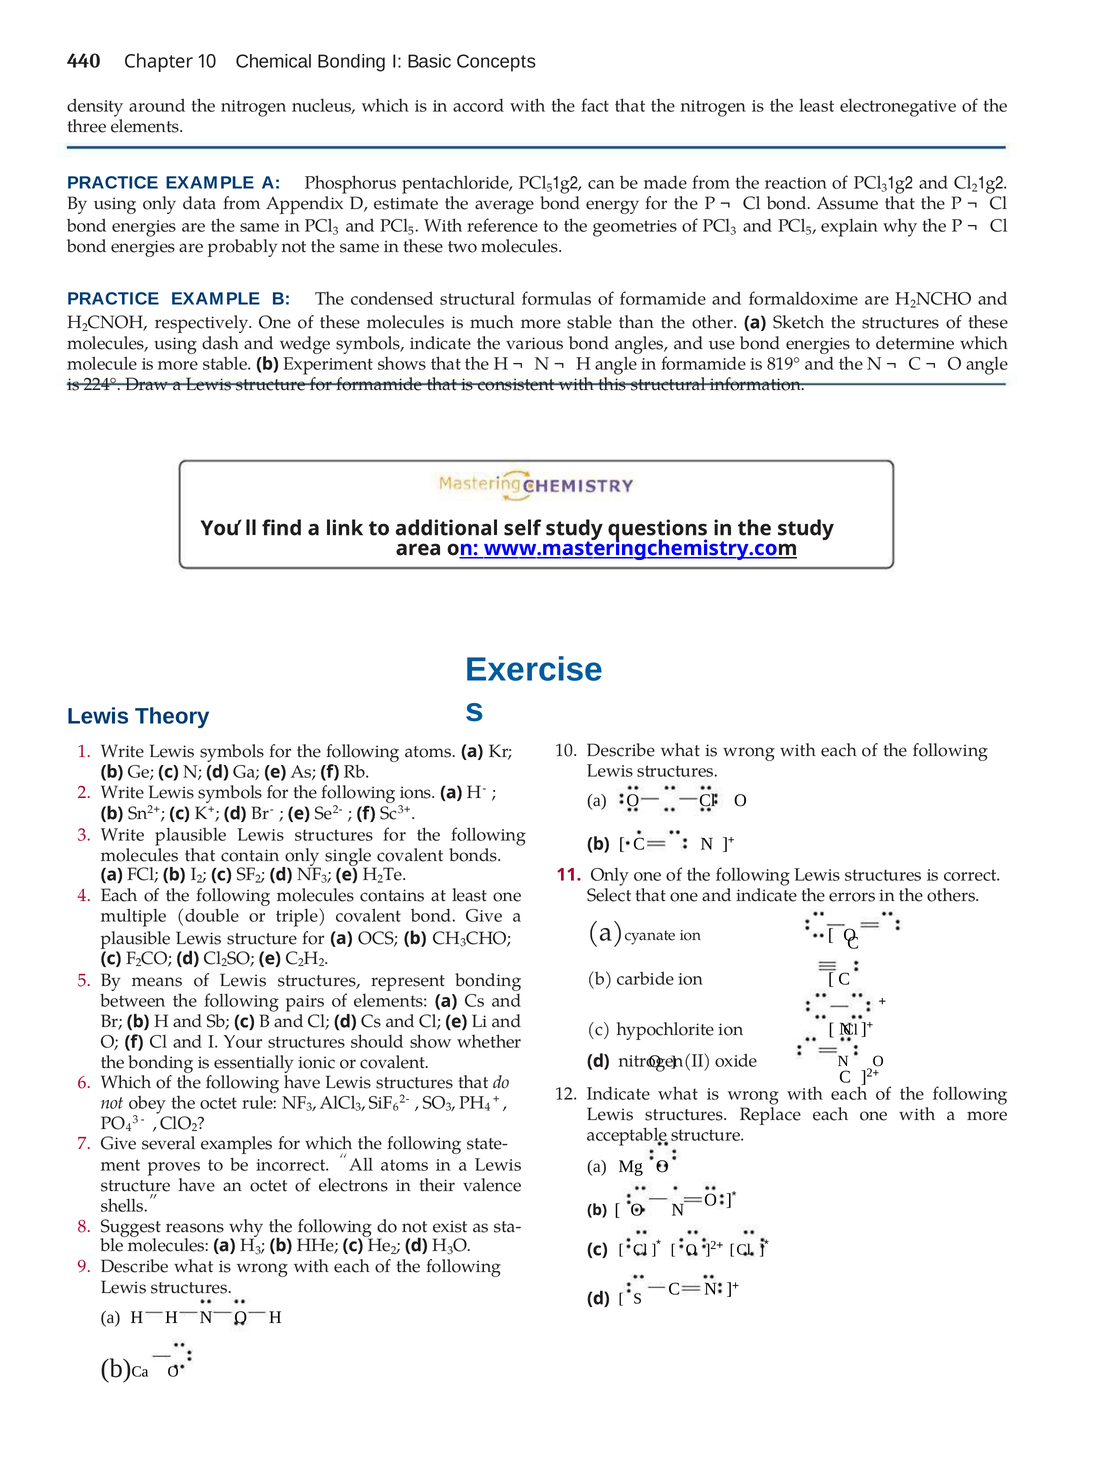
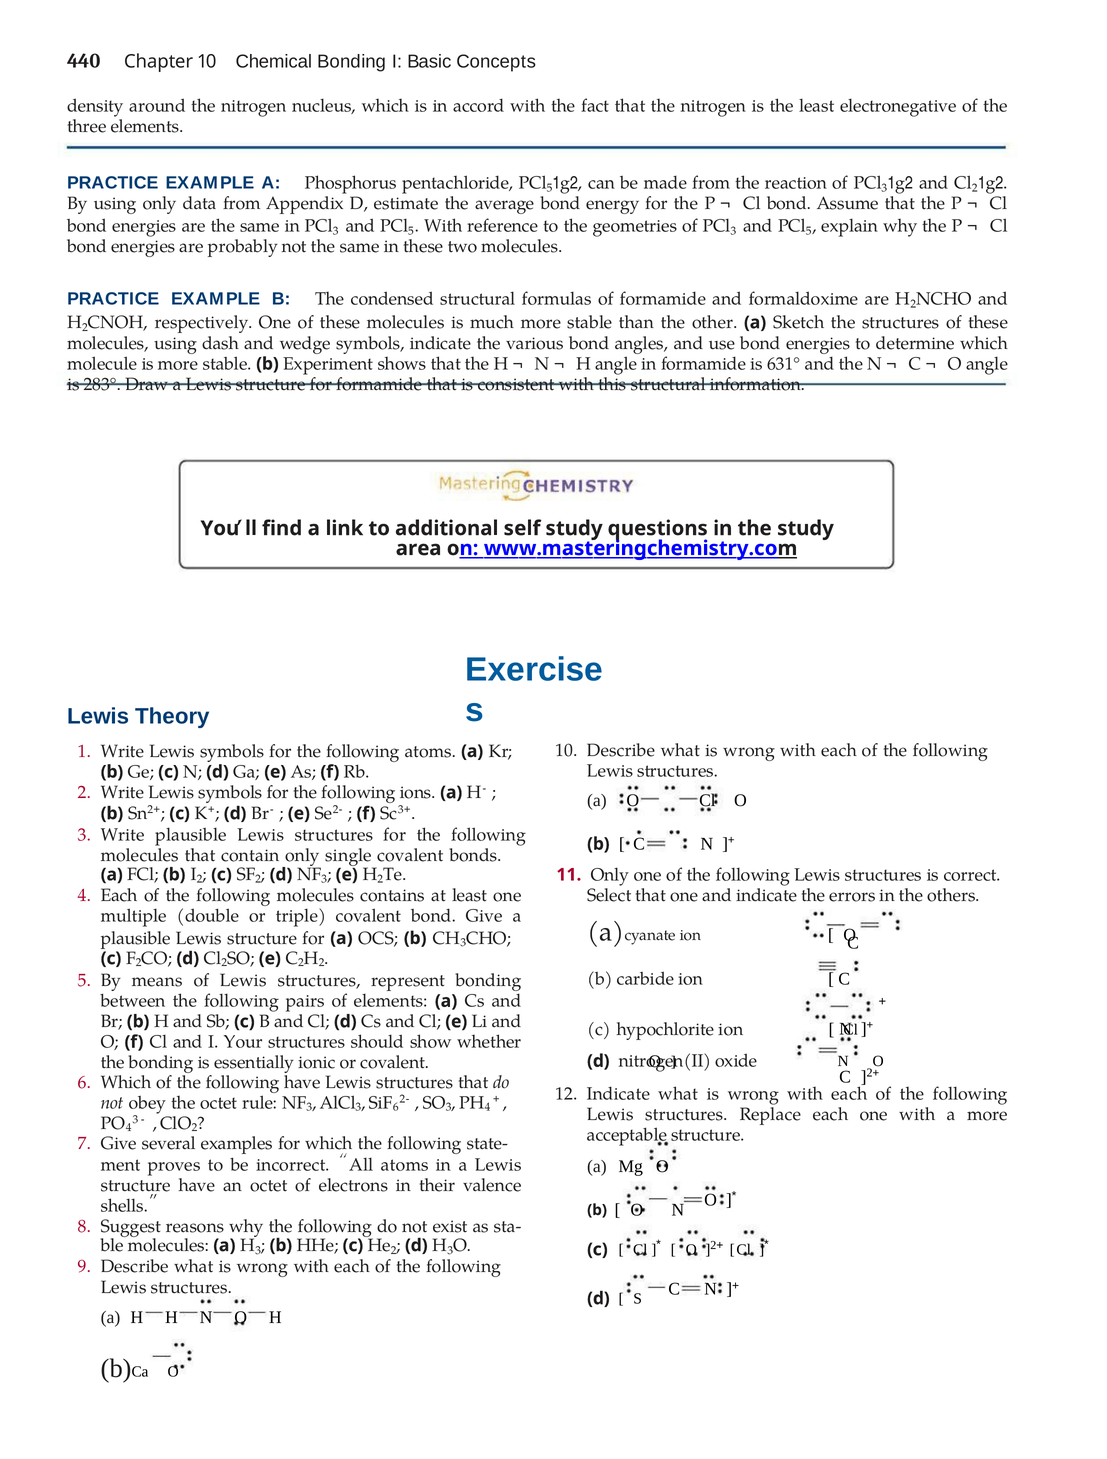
819°: 819° -> 631° (784, 364)
224°: 224° -> 283° (102, 384)
